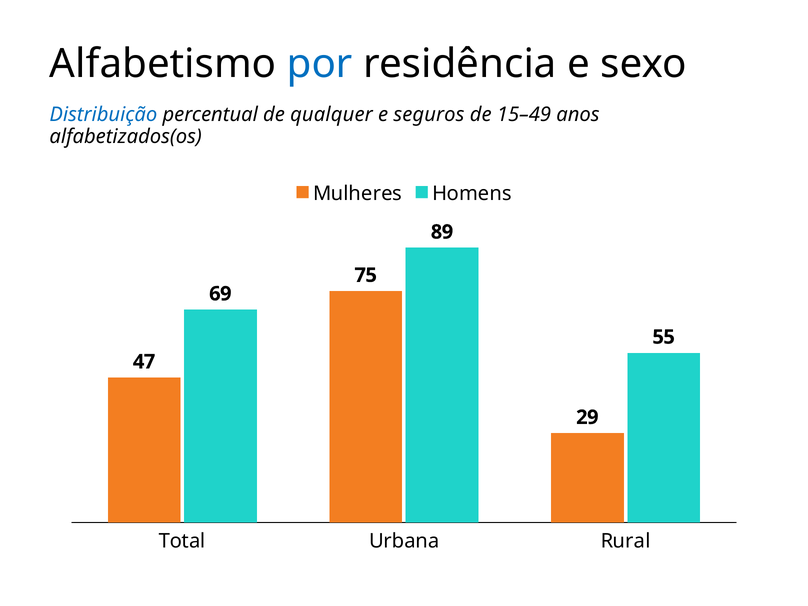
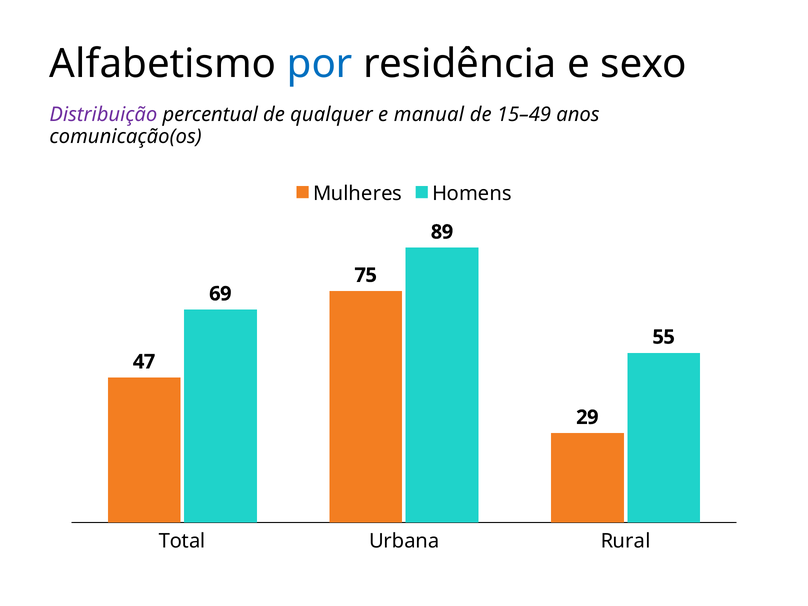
Distribuição colour: blue -> purple (103, 115)
seguros: seguros -> manual (429, 115)
alfabetizados(os: alfabetizados(os -> comunicação(os (126, 136)
